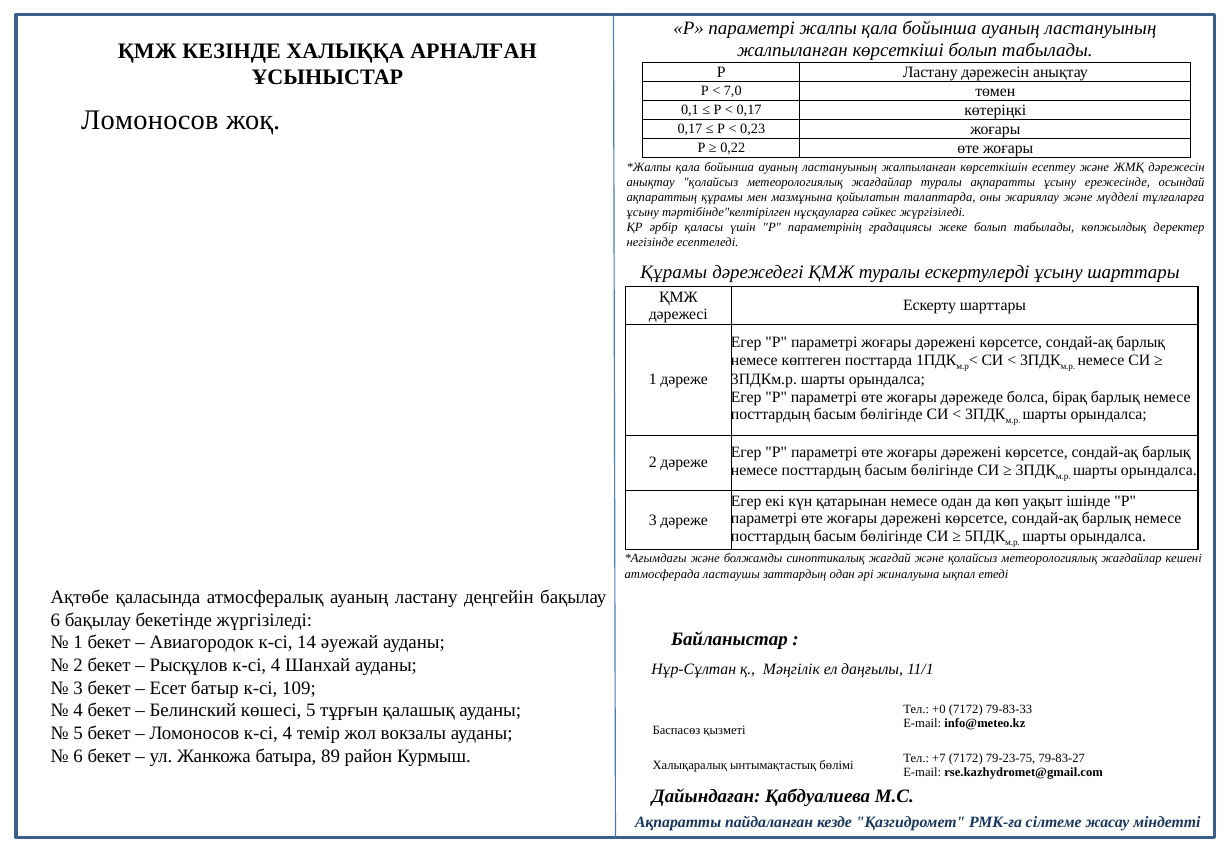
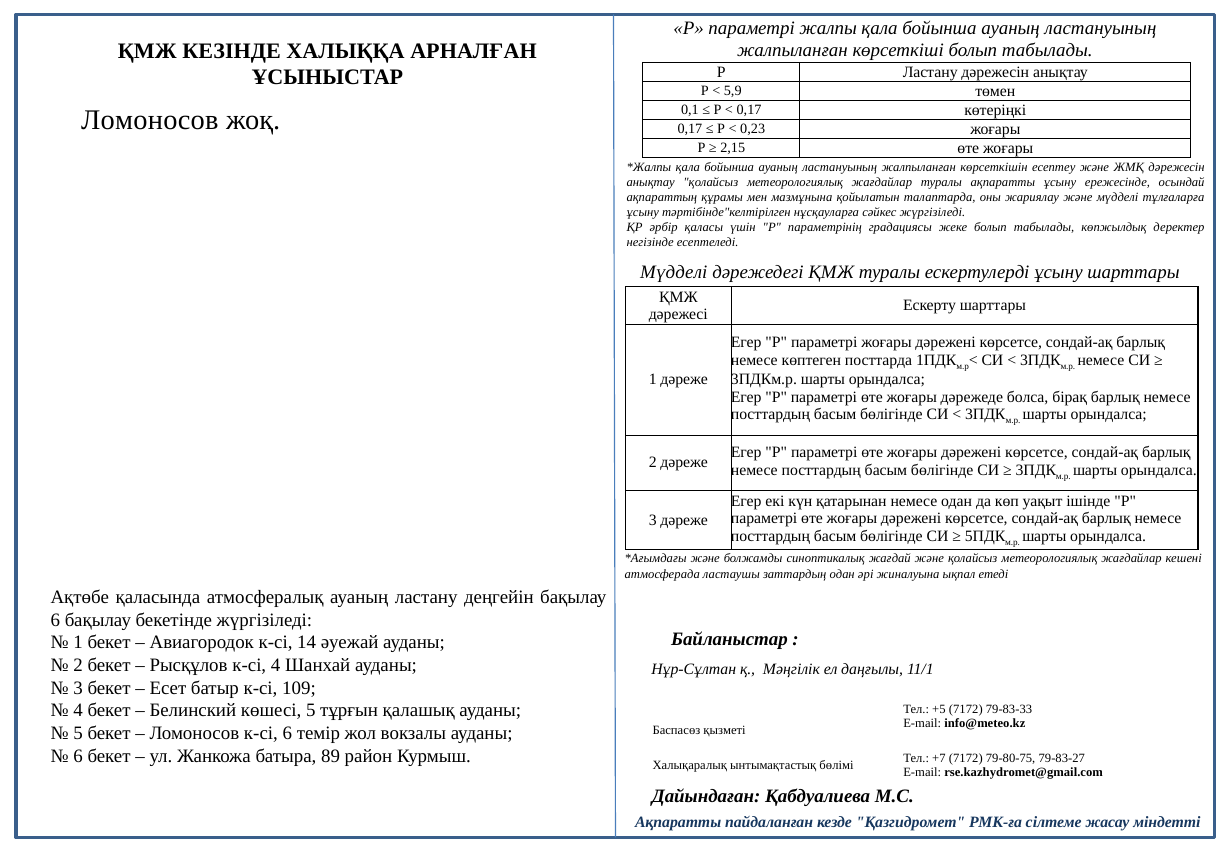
7,0: 7,0 -> 5,9 (733, 91)
0,22: 0,22 -> 2,15 (733, 148)
Құрамы: Құрамы -> Мүдделі (674, 272)
+0: +0 -> +5 (939, 710)
Ломоносов к-сі 4: 4 -> 6 (287, 734)
79-23-75: 79-23-75 -> 79-80-75 (1011, 759)
